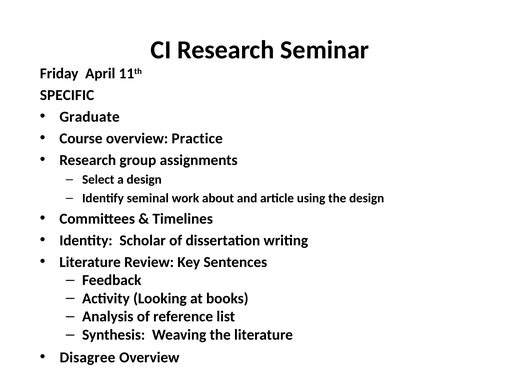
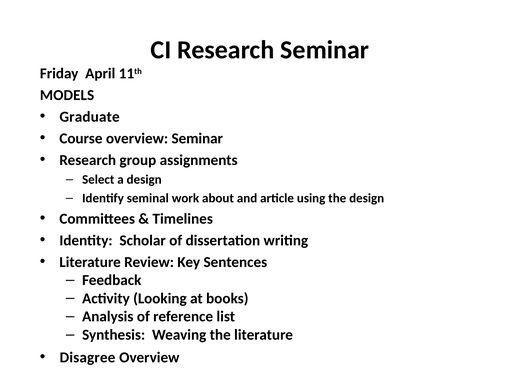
SPECIFIC: SPECIFIC -> MODELS (67, 95)
overview Practice: Practice -> Seminar (197, 138)
